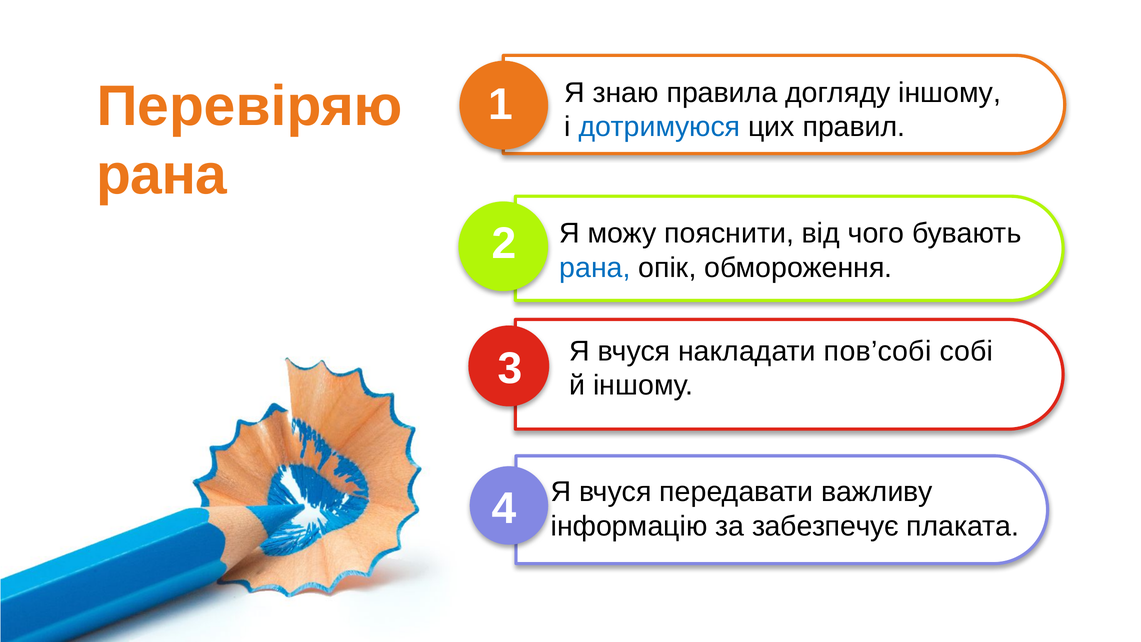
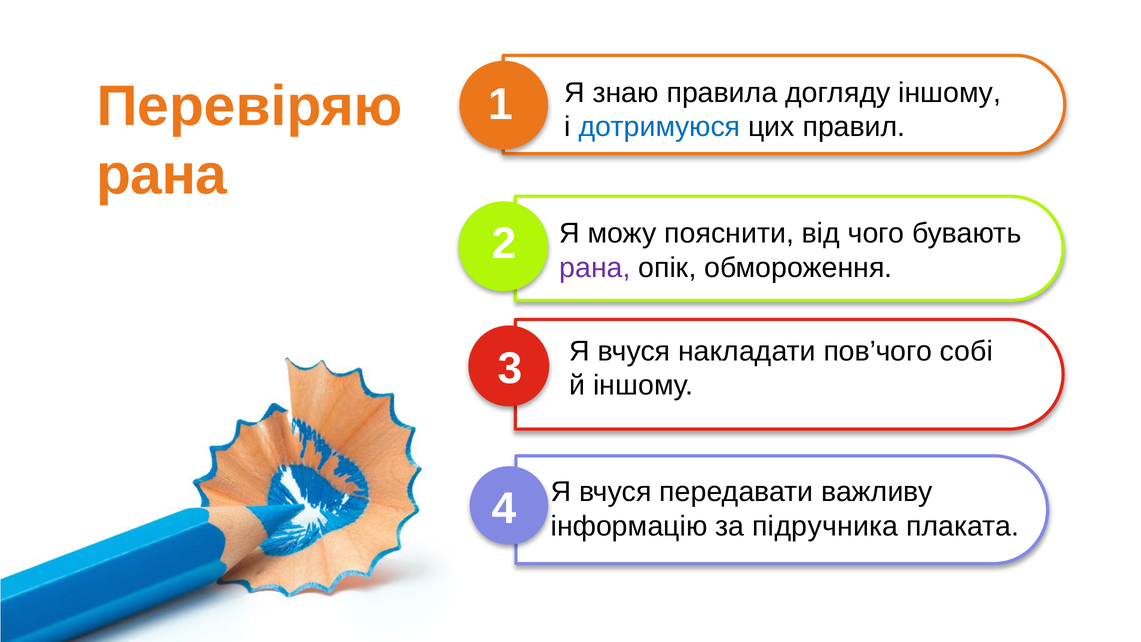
рана colour: blue -> purple (595, 268)
пов’собі: пов’собі -> пов’чого (878, 351)
забезпечує: забезпечує -> підручника (825, 526)
